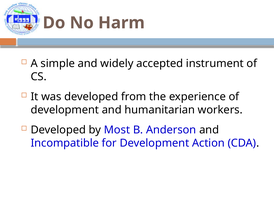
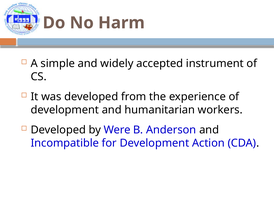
Most: Most -> Were (117, 130)
